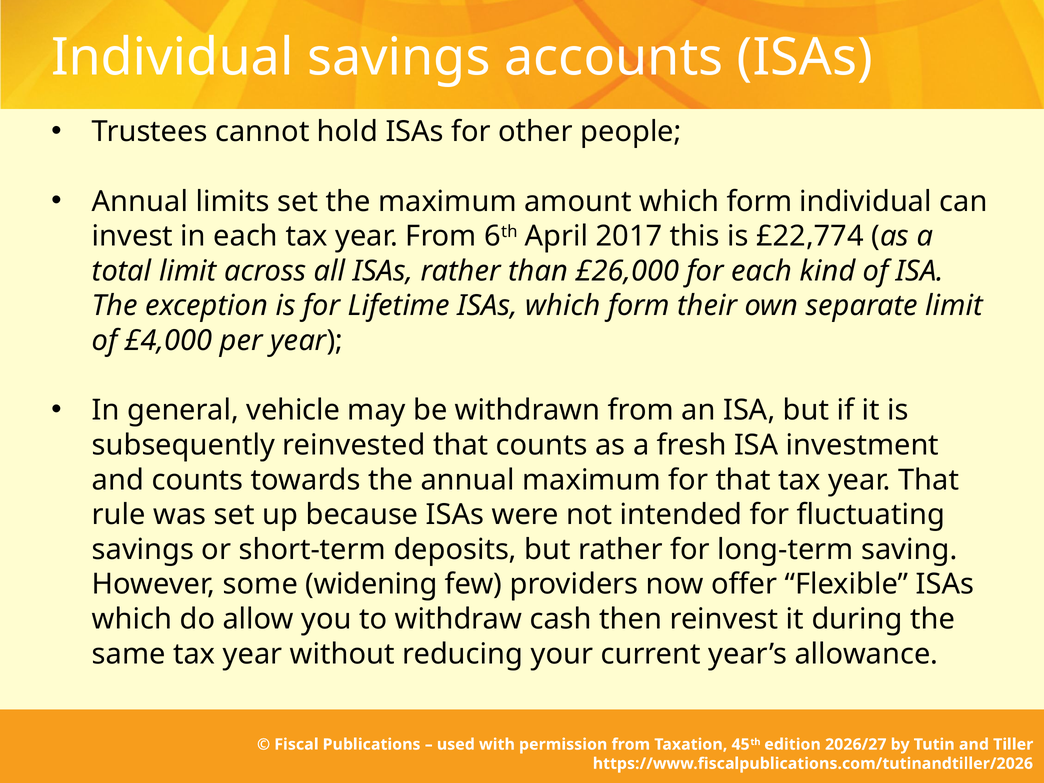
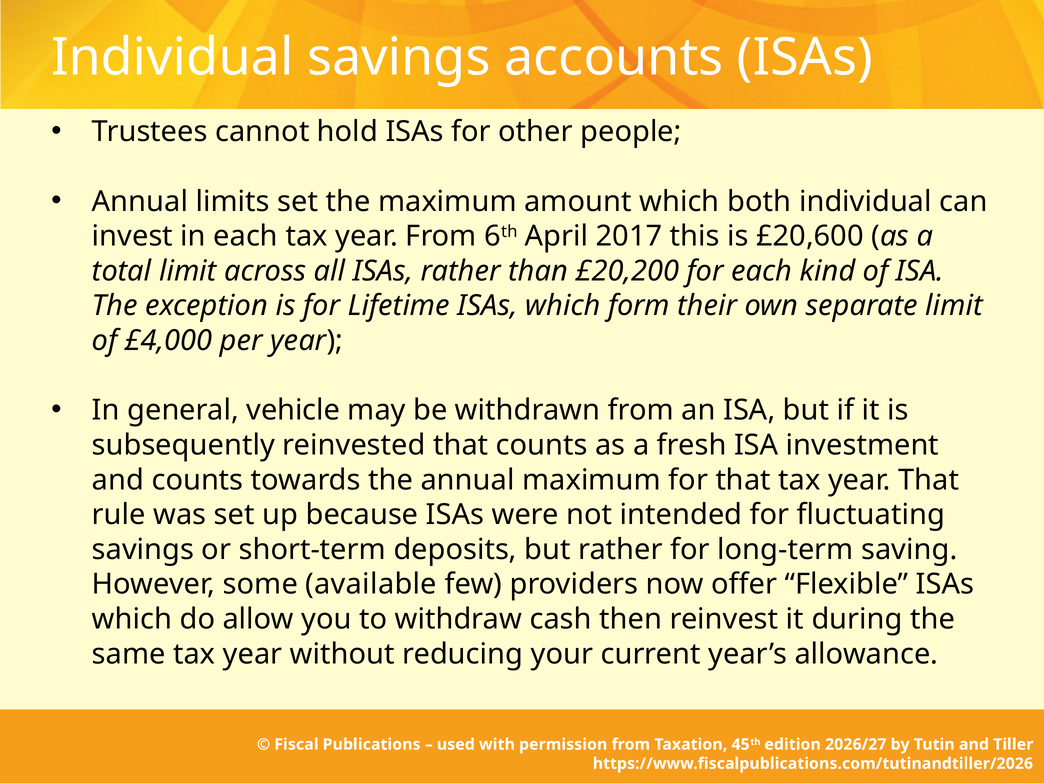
amount which form: form -> both (759, 201)
£22,774: £22,774 -> £20,600 (810, 236)
£26,000: £26,000 -> £20,200 (627, 271)
widening: widening -> available (371, 584)
